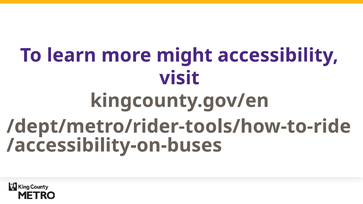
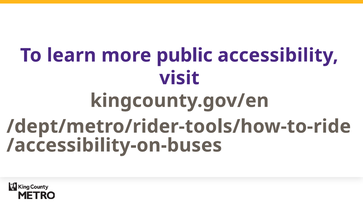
might: might -> public (184, 55)
